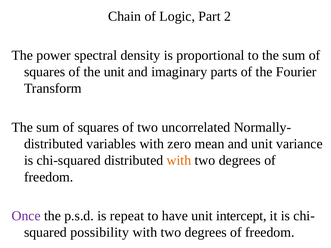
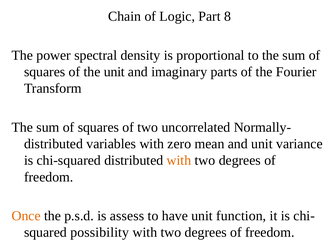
2: 2 -> 8 (228, 16)
Once colour: purple -> orange (26, 216)
repeat: repeat -> assess (127, 216)
intercept: intercept -> function (241, 216)
